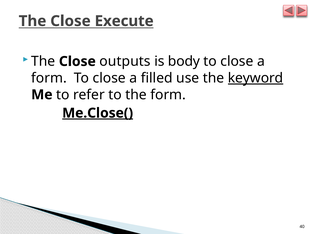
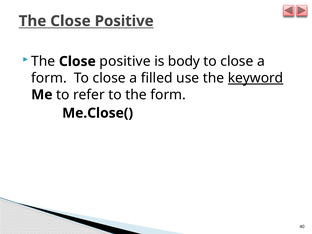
Execute: Execute -> Positive (124, 21)
outputs: outputs -> positive (125, 61)
Me.Close( underline: present -> none (98, 113)
